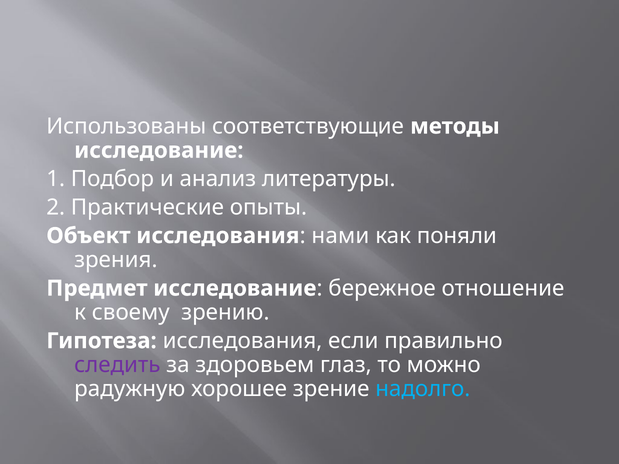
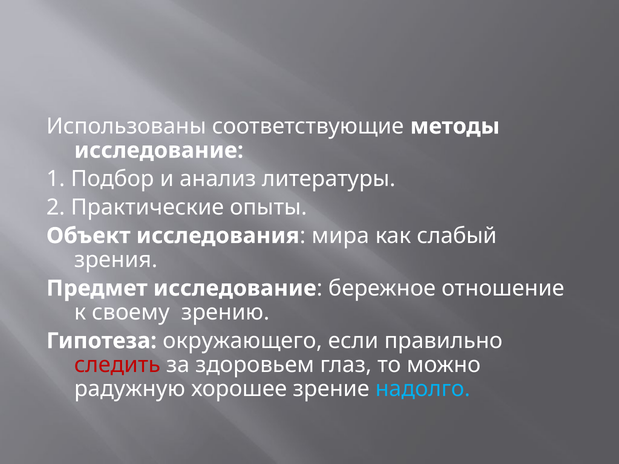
нами: нами -> мира (340, 236)
поняли: поняли -> слабый (457, 236)
Гипотеза исследования: исследования -> окружающего (242, 341)
следить colour: purple -> red (117, 365)
